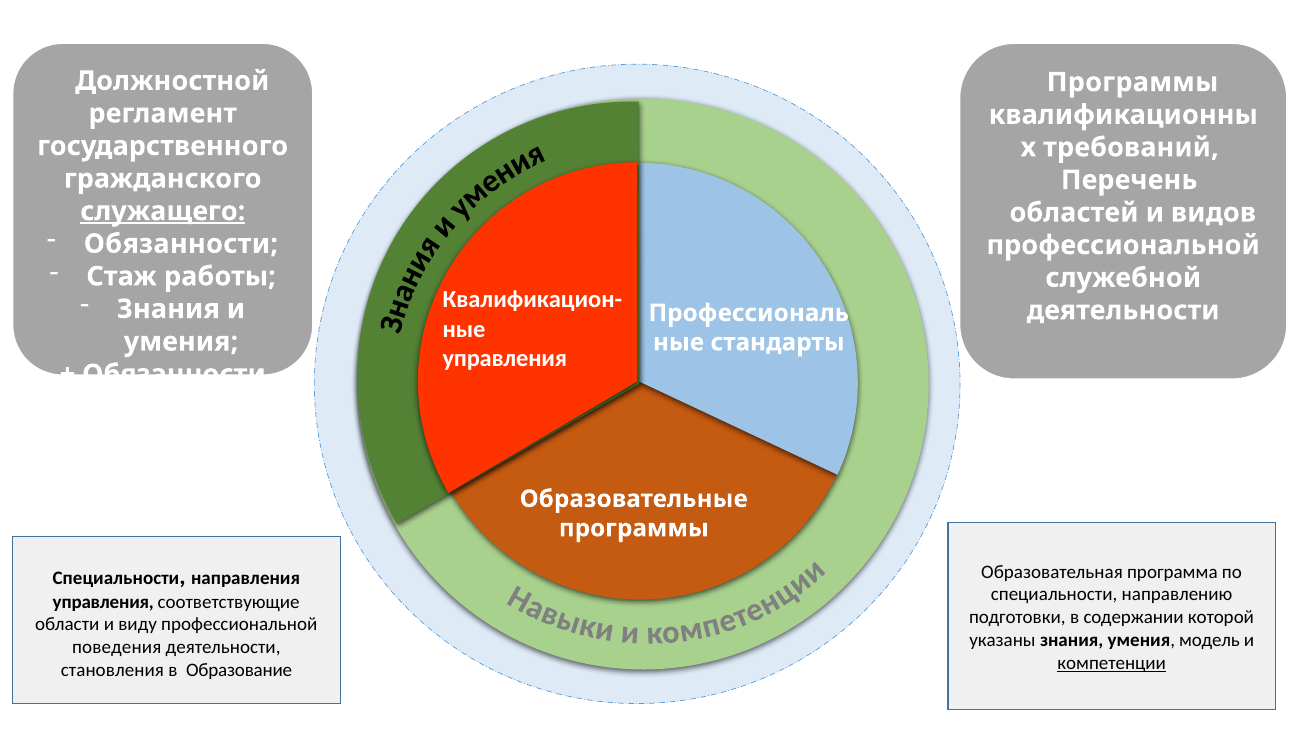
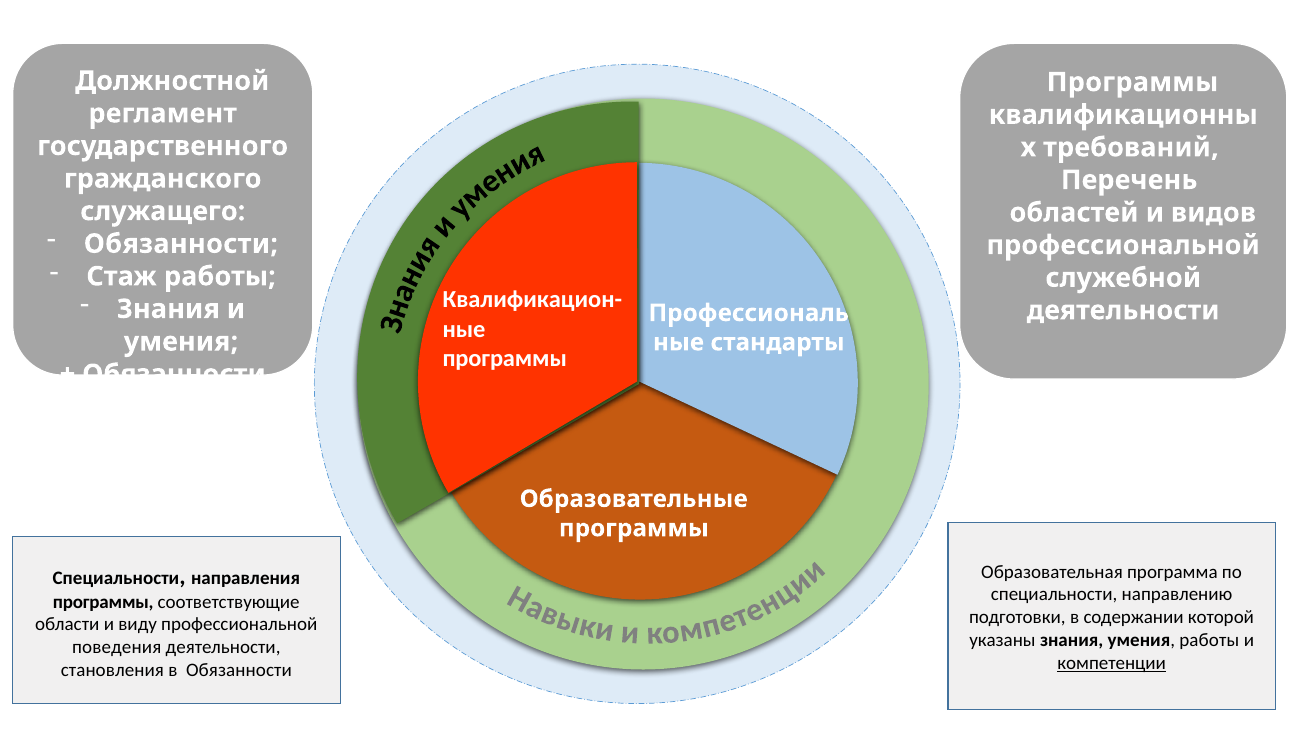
служащего underline: present -> none (163, 211)
управления: управления -> программы (505, 359)
управления: управления -> программы (103, 602)
умения модель: модель -> работы (1209, 641)
в Образование: Образование -> Обязанности (239, 671)
